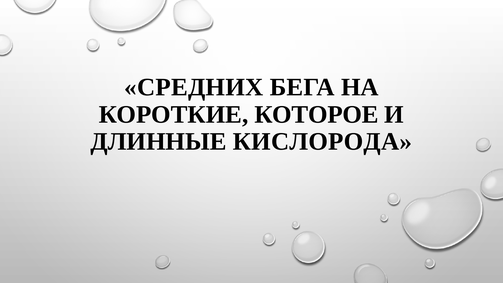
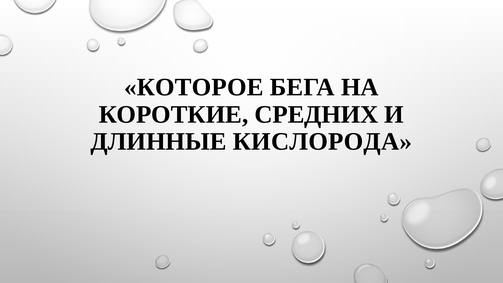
СРЕДНИХ: СРЕДНИХ -> КОТОРОЕ (194, 87)
КОТОРОЕ: КОТОРОЕ -> СРЕДНИХ (316, 114)
